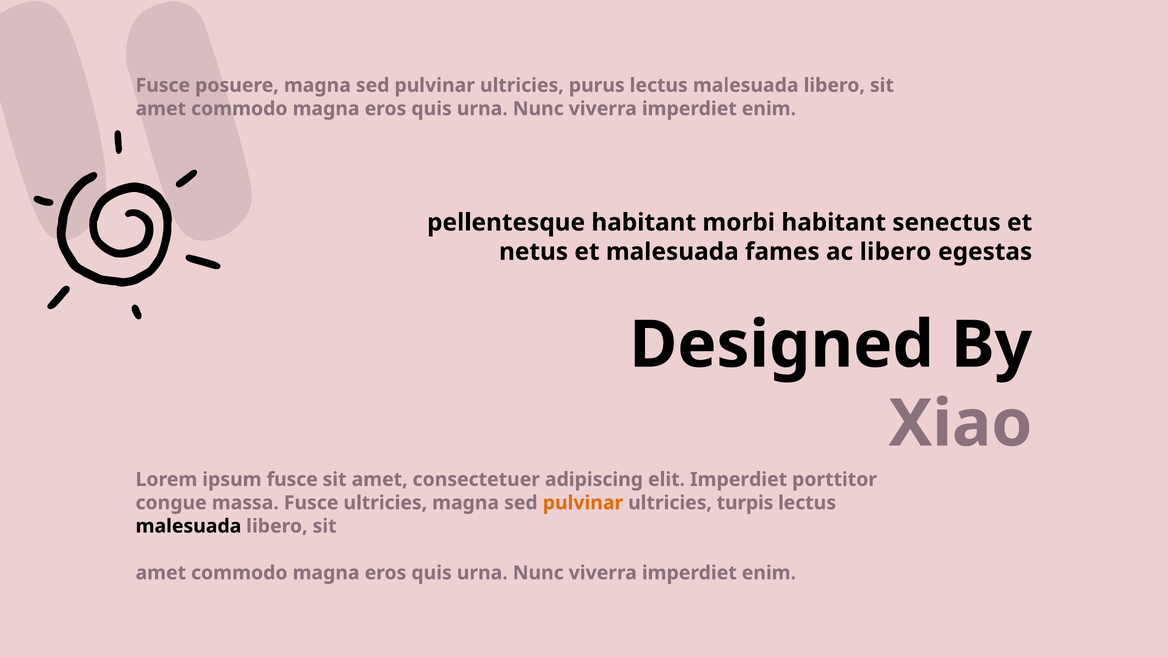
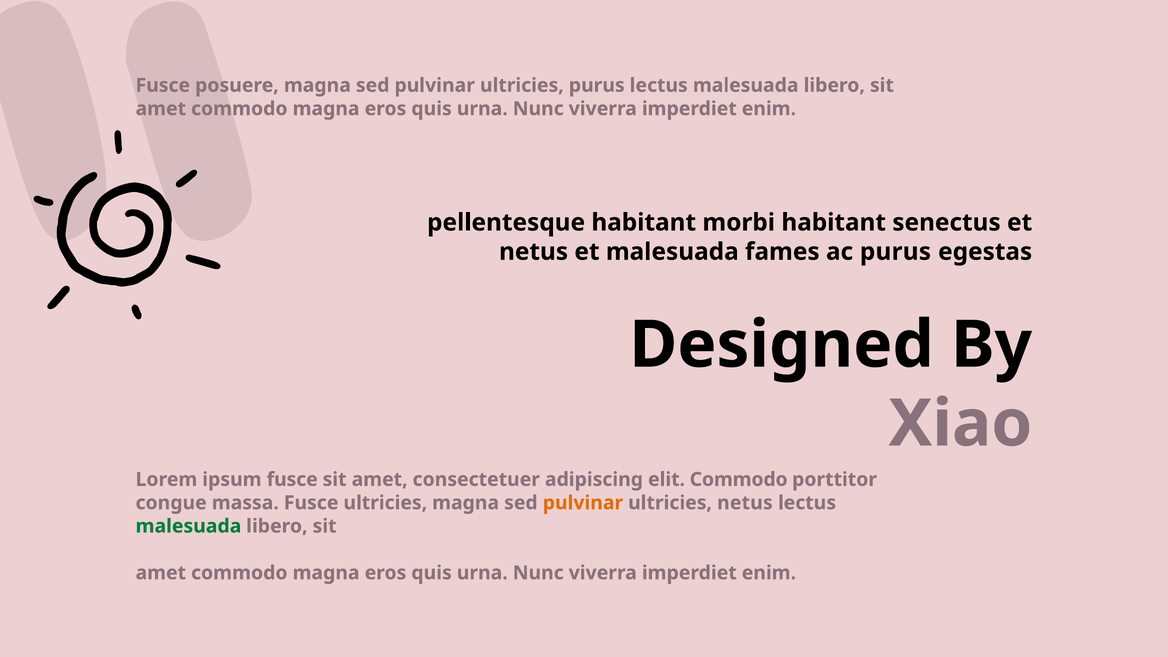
ac libero: libero -> purus (895, 252)
elit Imperdiet: Imperdiet -> Commodo (739, 479)
ultricies turpis: turpis -> netus (745, 503)
malesuada colour: black -> green (188, 526)
